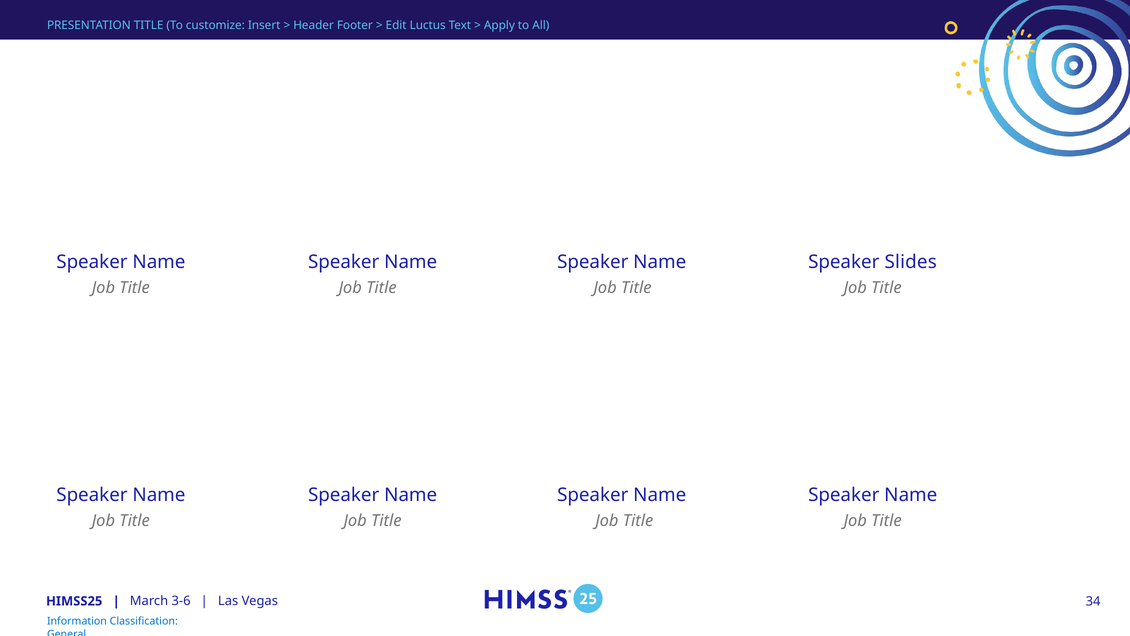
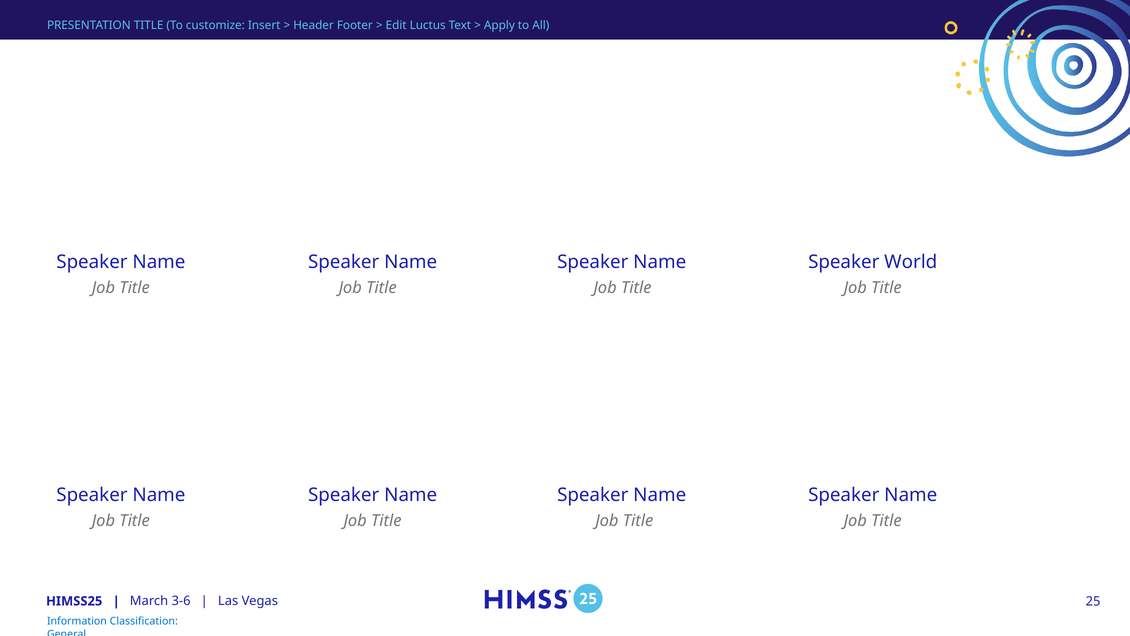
Slides: Slides -> World (911, 262)
34: 34 -> 25 (1093, 601)
